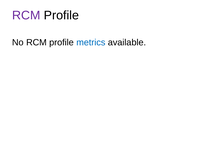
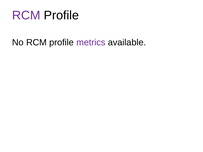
metrics colour: blue -> purple (91, 43)
